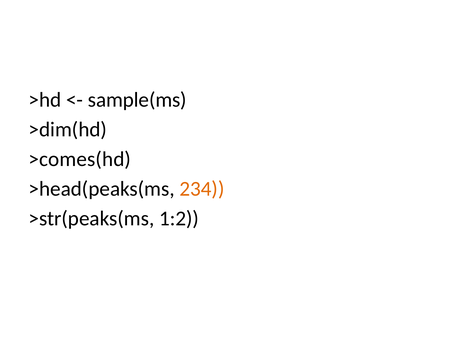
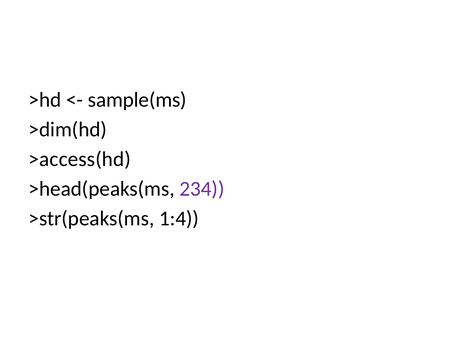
>comes(hd: >comes(hd -> >access(hd (80, 159)
234 colour: orange -> purple (202, 189)
1:2: 1:2 -> 1:4 (179, 218)
